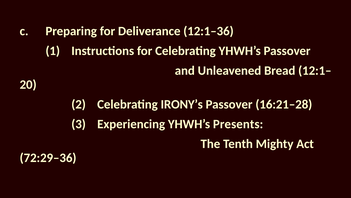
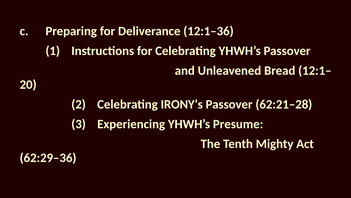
16:21–28: 16:21–28 -> 62:21–28 (284, 104)
Presents: Presents -> Presume (238, 124)
72:29–36: 72:29–36 -> 62:29–36 (48, 157)
